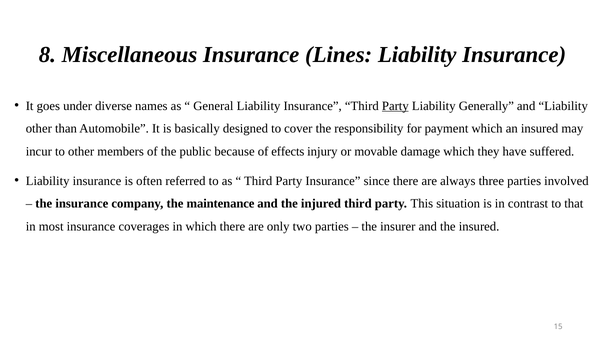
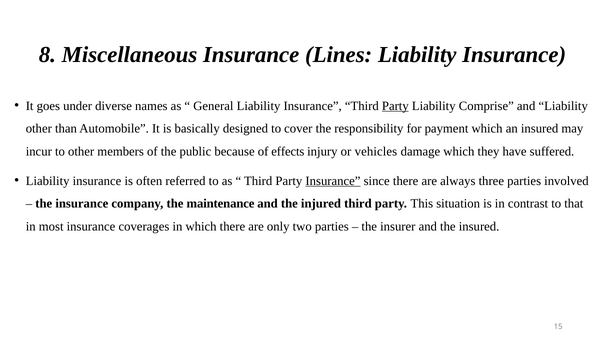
Generally: Generally -> Comprise (486, 106)
movable: movable -> vehicles (376, 151)
Insurance underline: none -> present (333, 181)
